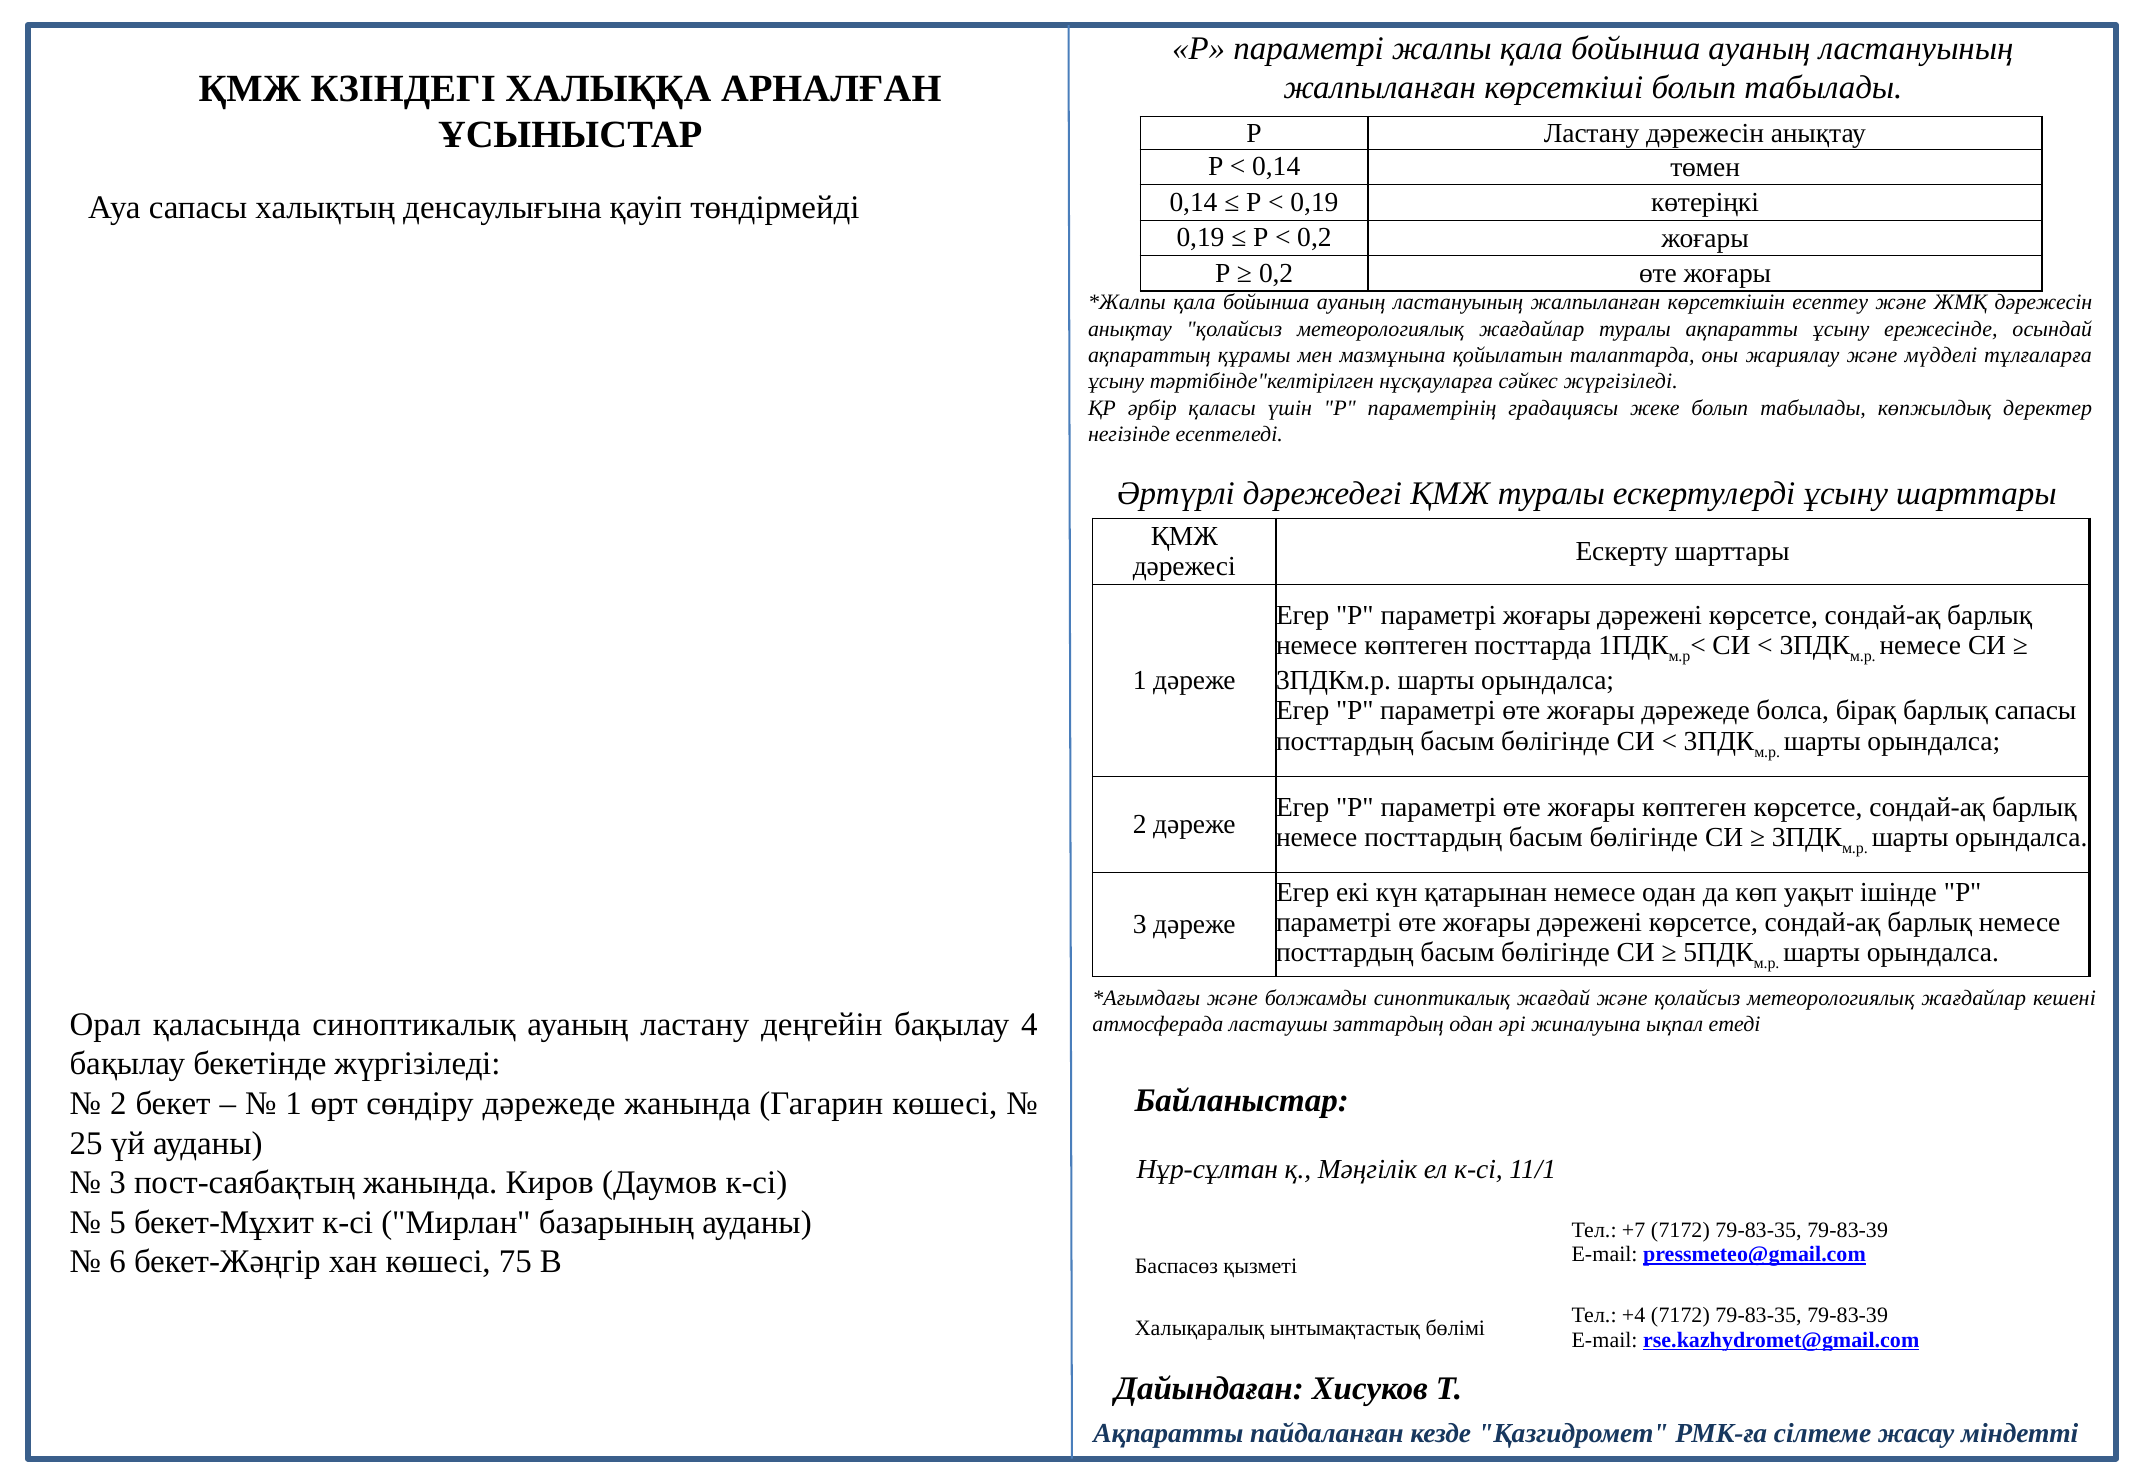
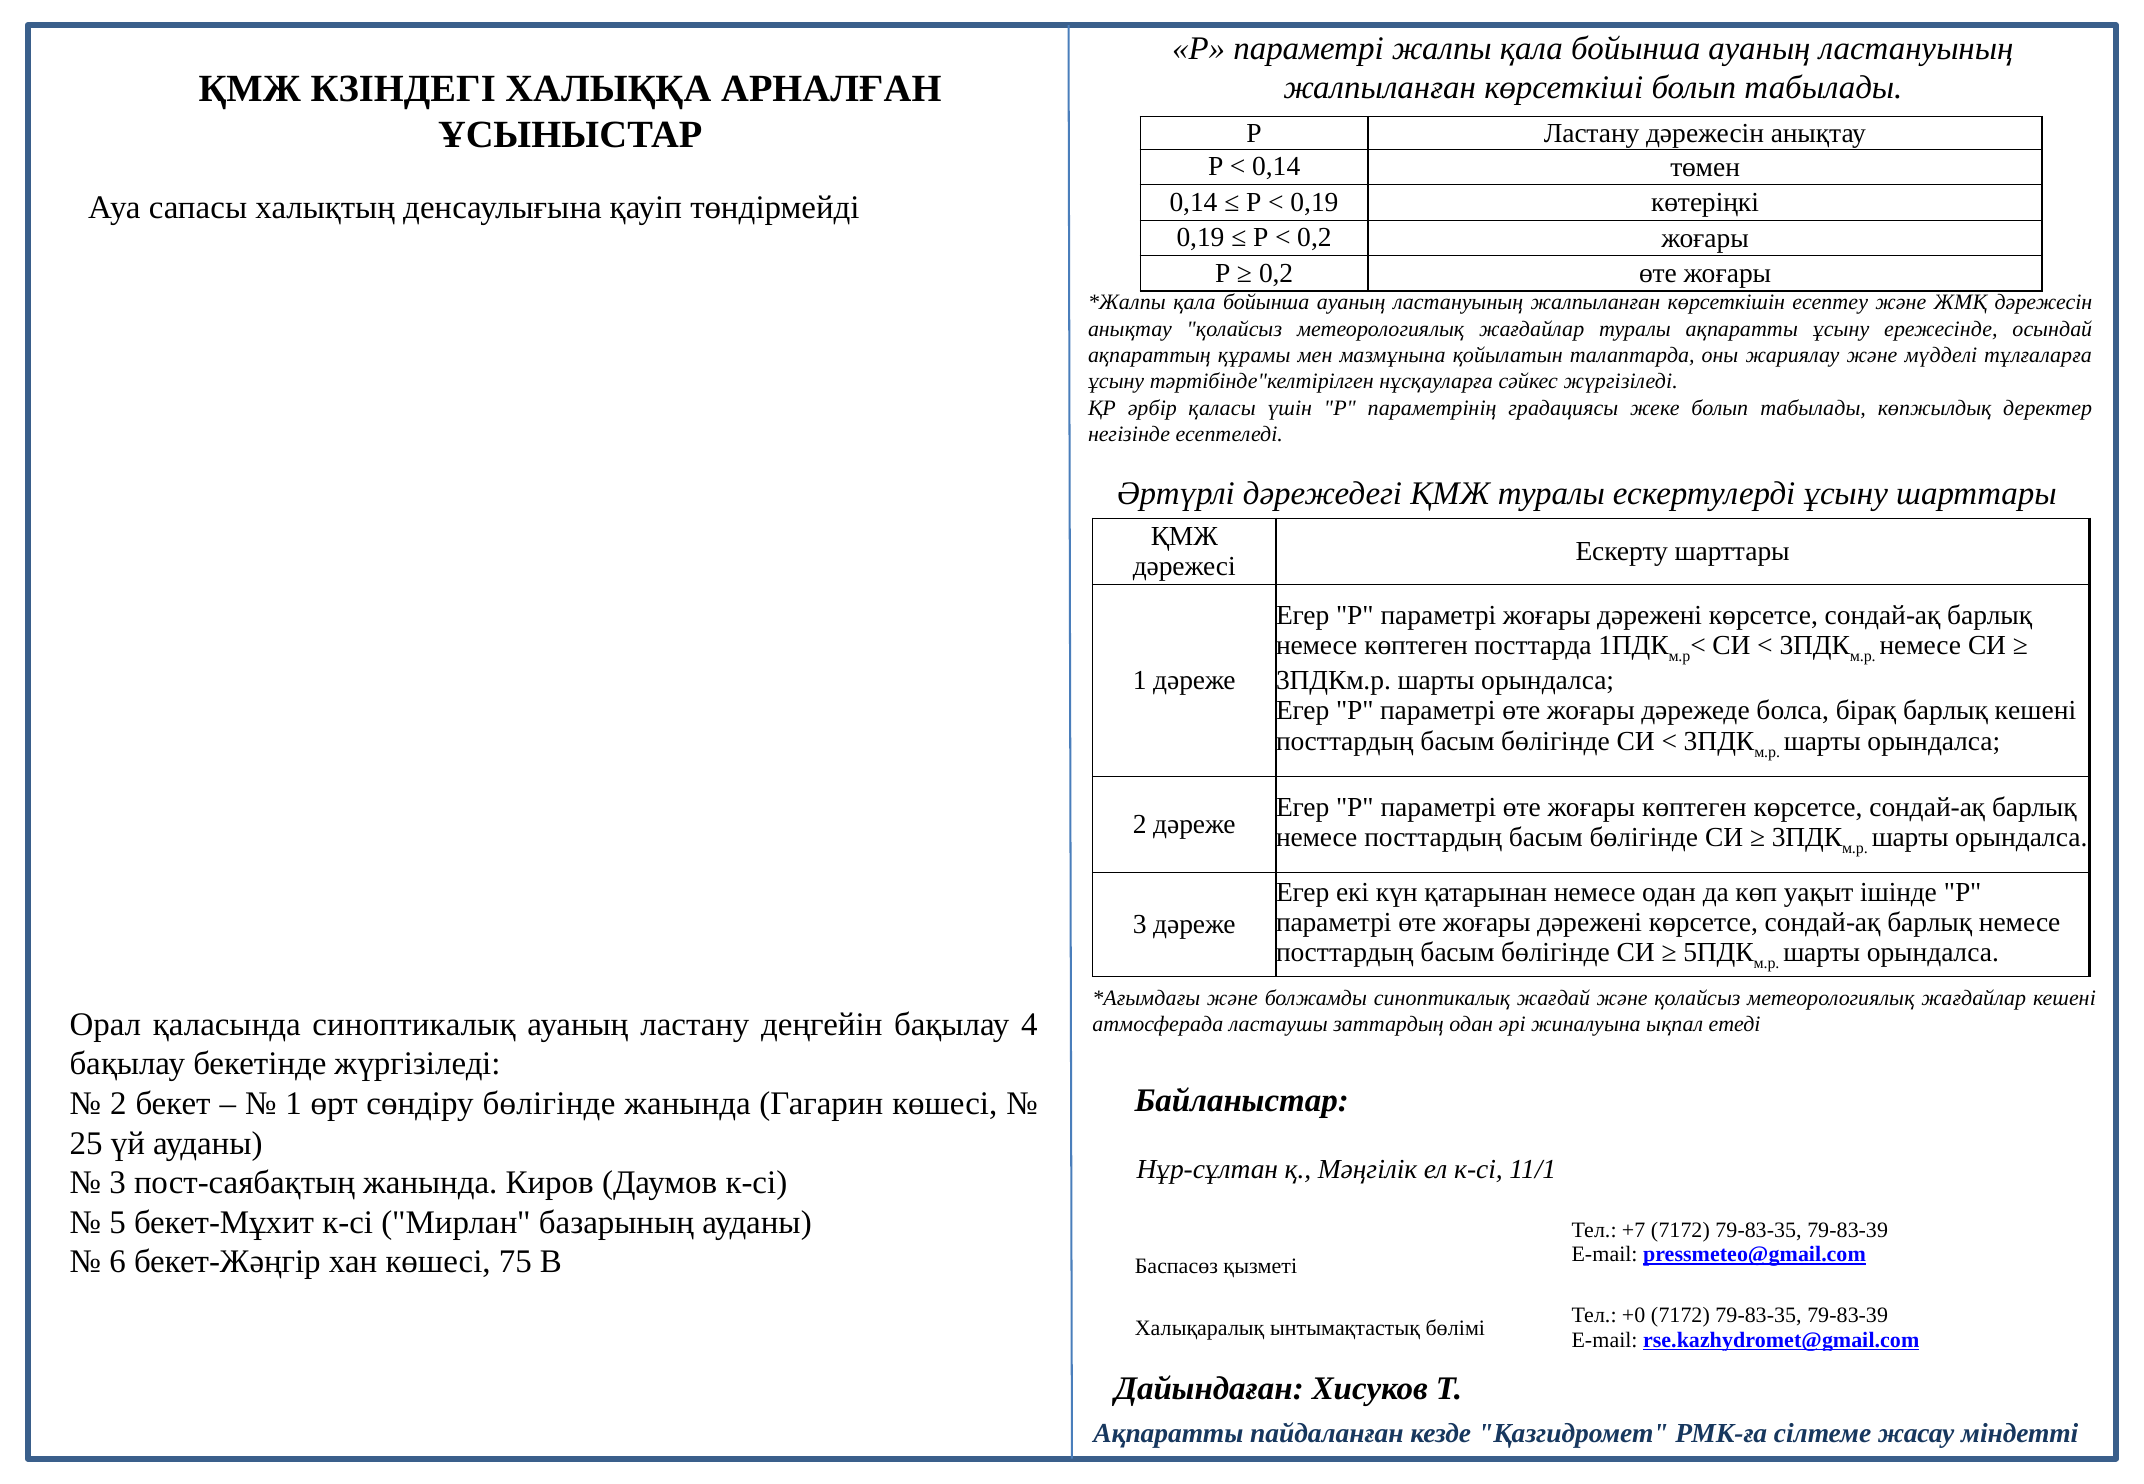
барлық сапасы: сапасы -> кешені (2036, 711)
сөндіру дәрежеде: дәрежеде -> бөлігінде (549, 1104)
+4: +4 -> +0 (1634, 1316)
